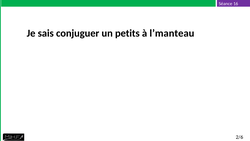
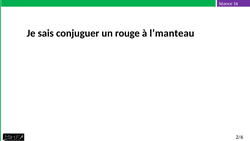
petits: petits -> rouge (127, 33)
